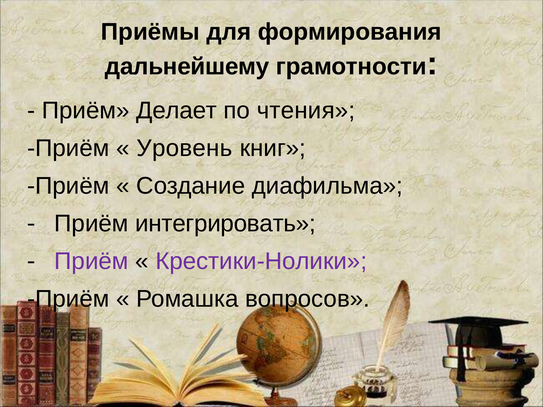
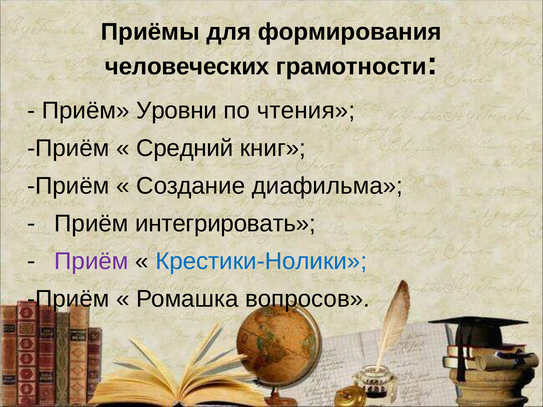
дальнейшему: дальнейшему -> человеческих (187, 67)
Делает: Делает -> Уровни (177, 111)
Уровень: Уровень -> Средний (185, 148)
Крестики-Нолики colour: purple -> blue (261, 261)
